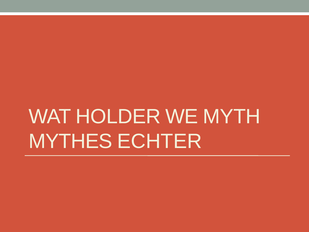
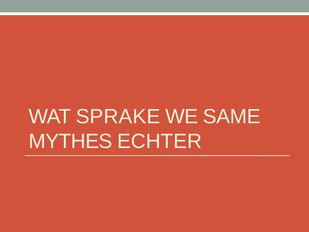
HOLDER: HOLDER -> SPRAKE (118, 117)
MYTH: MYTH -> SAME (232, 117)
